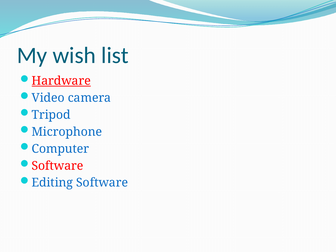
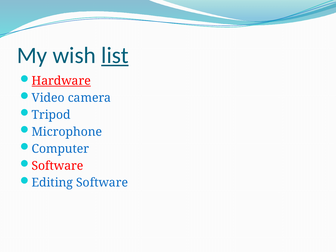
list underline: none -> present (115, 55)
